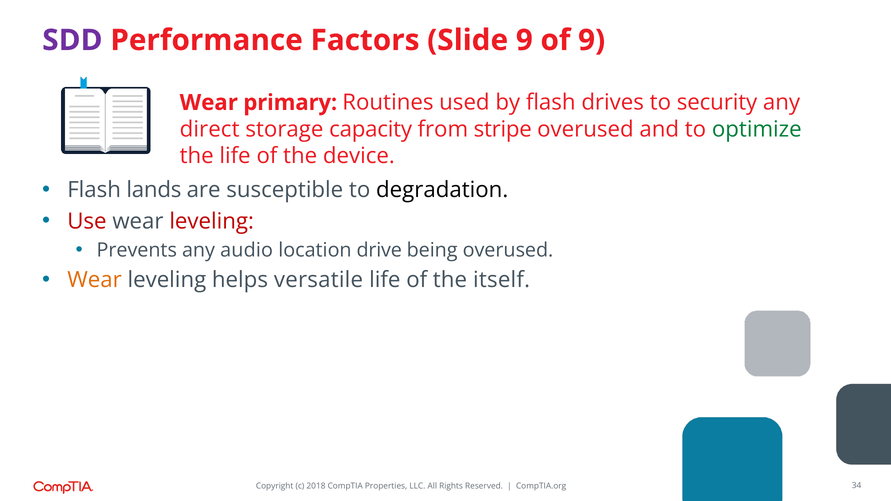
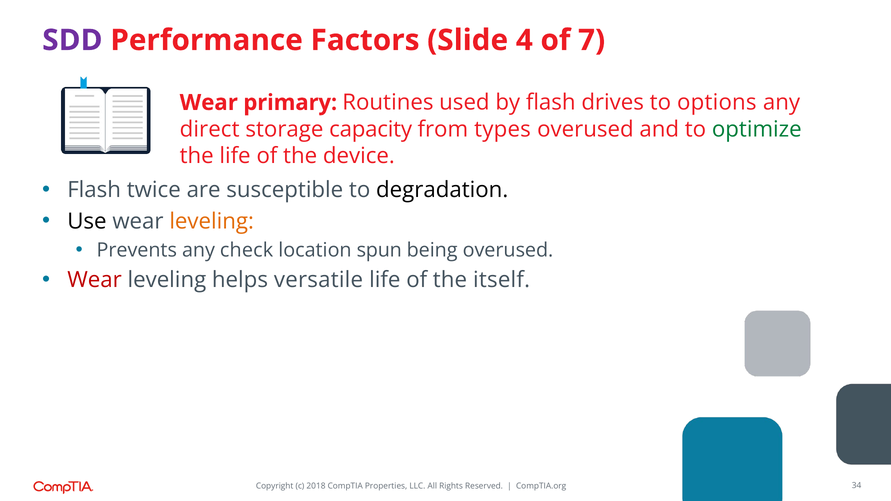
Slide 9: 9 -> 4 (524, 40)
of 9: 9 -> 7 (592, 40)
security: security -> options (717, 103)
stripe: stripe -> types (503, 129)
lands: lands -> twice (154, 190)
Use colour: red -> black (87, 221)
leveling colour: red -> orange (212, 221)
audio: audio -> check (247, 250)
drive: drive -> spun (379, 250)
Wear colour: orange -> red (95, 280)
